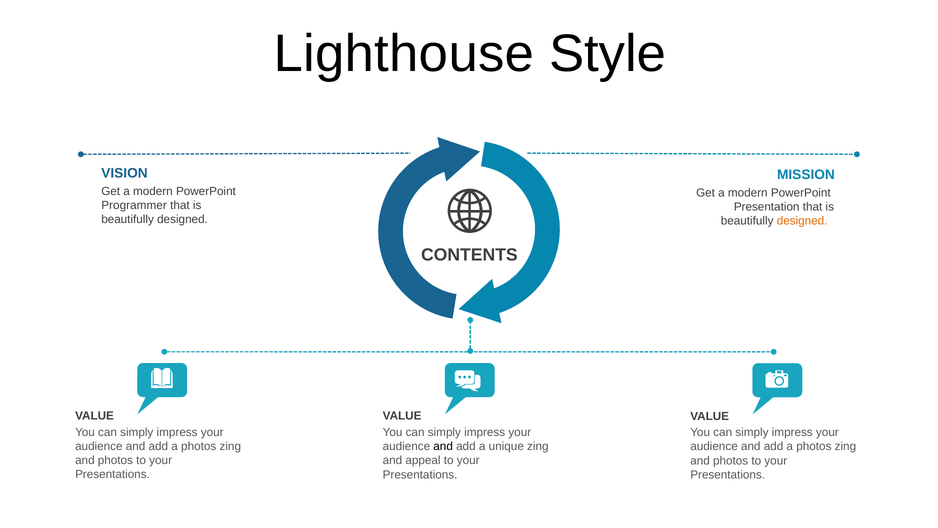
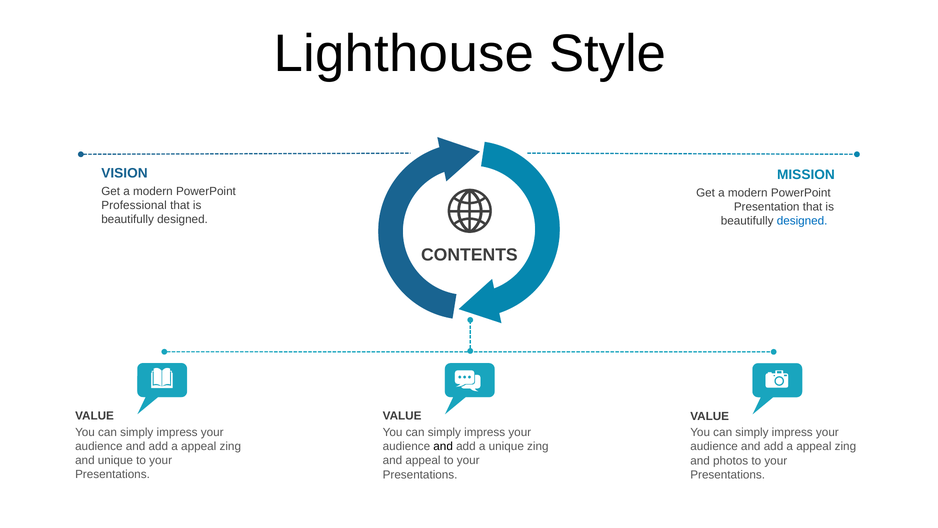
Programmer: Programmer -> Professional (134, 205)
designed colour: orange -> blue (802, 221)
photos: photos -> appeal (199, 446)
photos: photos -> appeal (814, 446)
photos: photos -> unique (115, 460)
